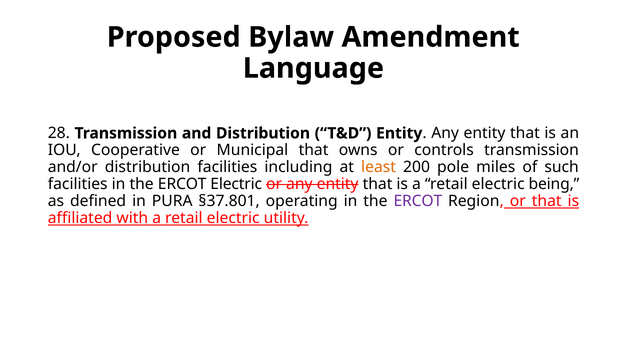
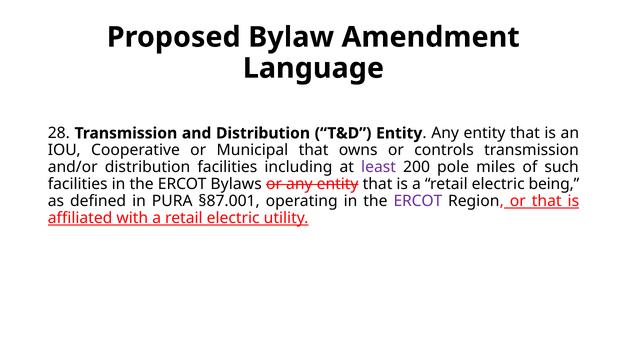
least colour: orange -> purple (379, 167)
ERCOT Electric: Electric -> Bylaws (236, 184)
§37.801: §37.801 -> §87.001 (229, 201)
